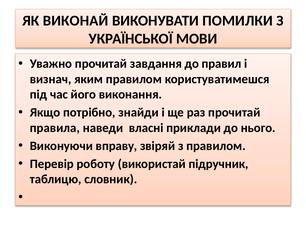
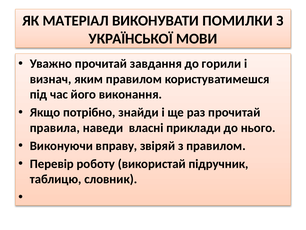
ВИКОНАЙ: ВИКОНАЙ -> МАТЕРІАЛ (76, 21)
правил: правил -> горили (221, 64)
